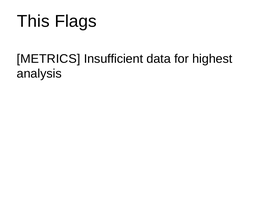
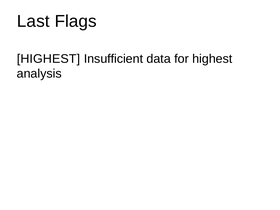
This: This -> Last (33, 21)
METRICS: METRICS -> HIGHEST (48, 59)
